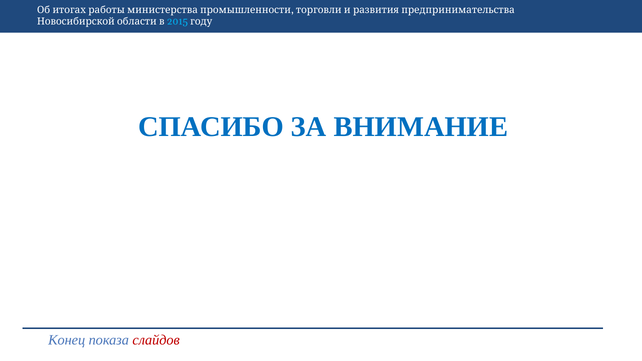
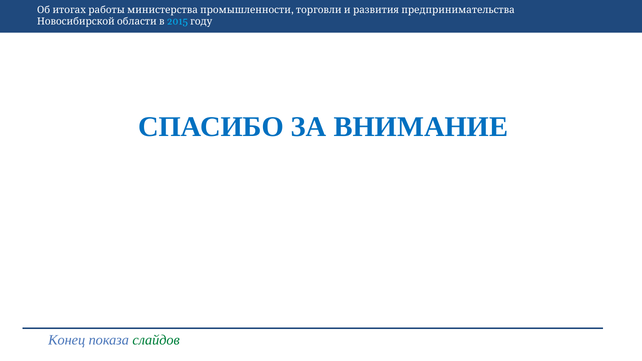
слайдов colour: red -> green (156, 340)
